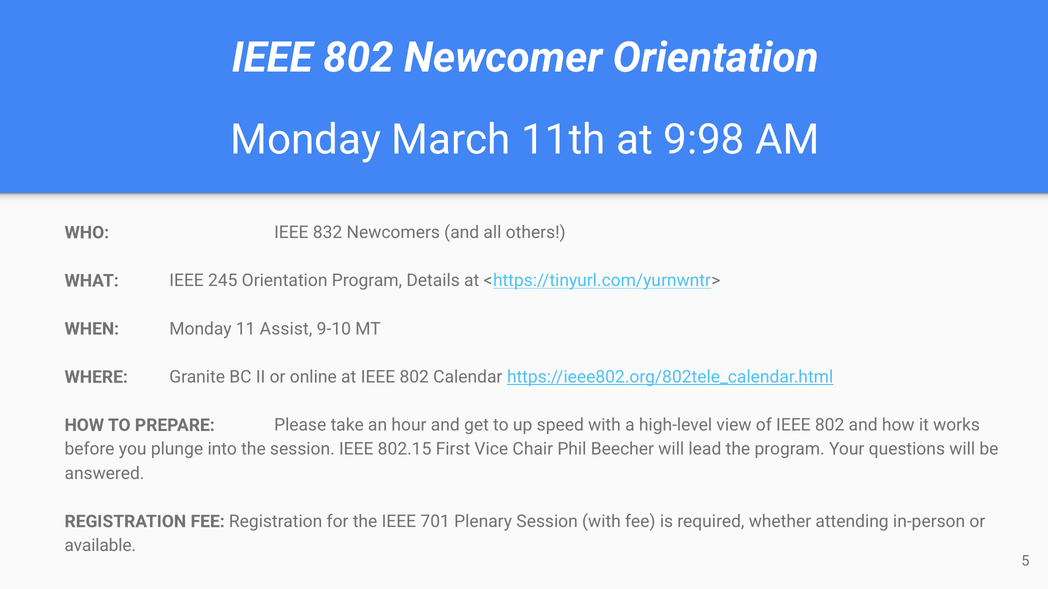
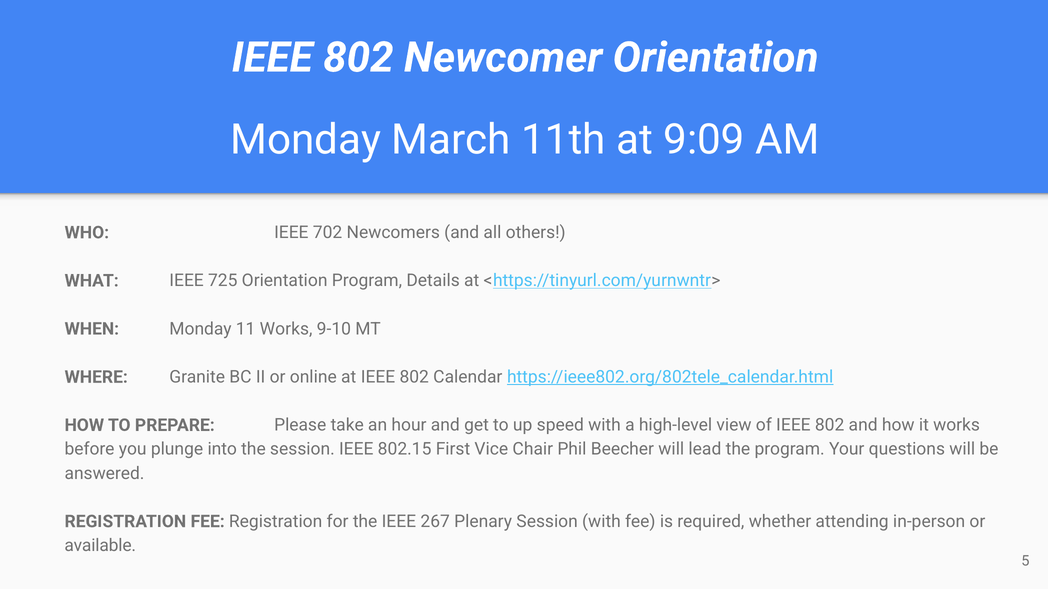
9:98: 9:98 -> 9:09 (704, 140)
832: 832 -> 702 (328, 233)
245: 245 -> 725 (223, 281)
11 Assist: Assist -> Works (286, 329)
701: 701 -> 267 (435, 522)
